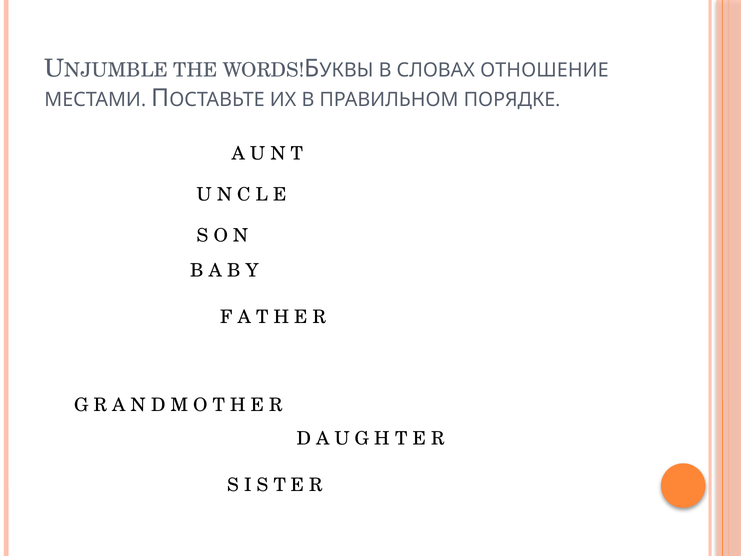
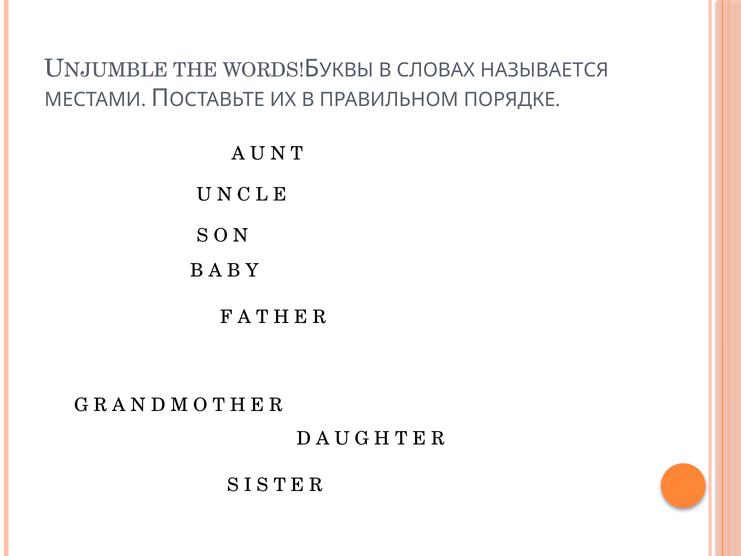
ОТНОШЕНИЕ: ОТНОШЕНИЕ -> НАЗЫВАЕТСЯ (544, 70)
